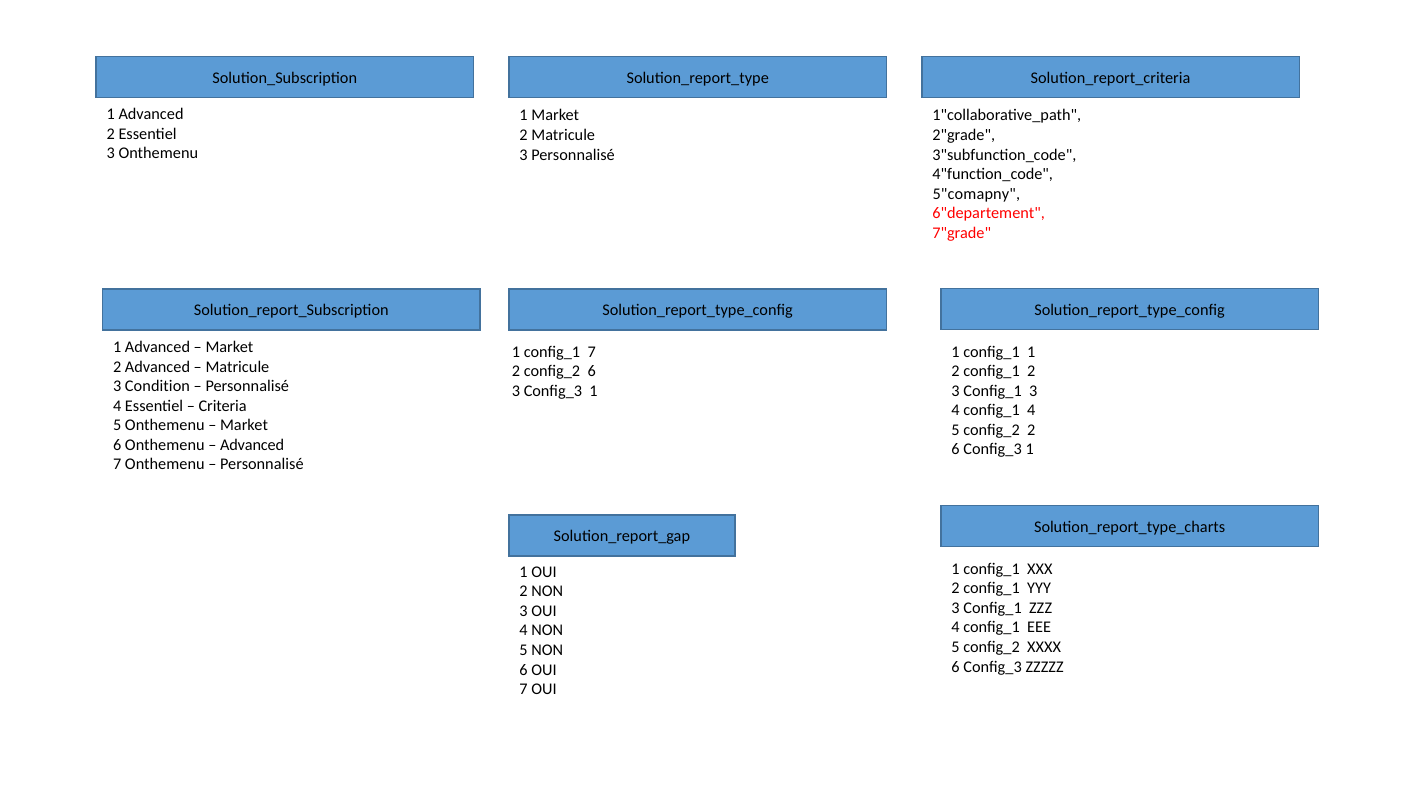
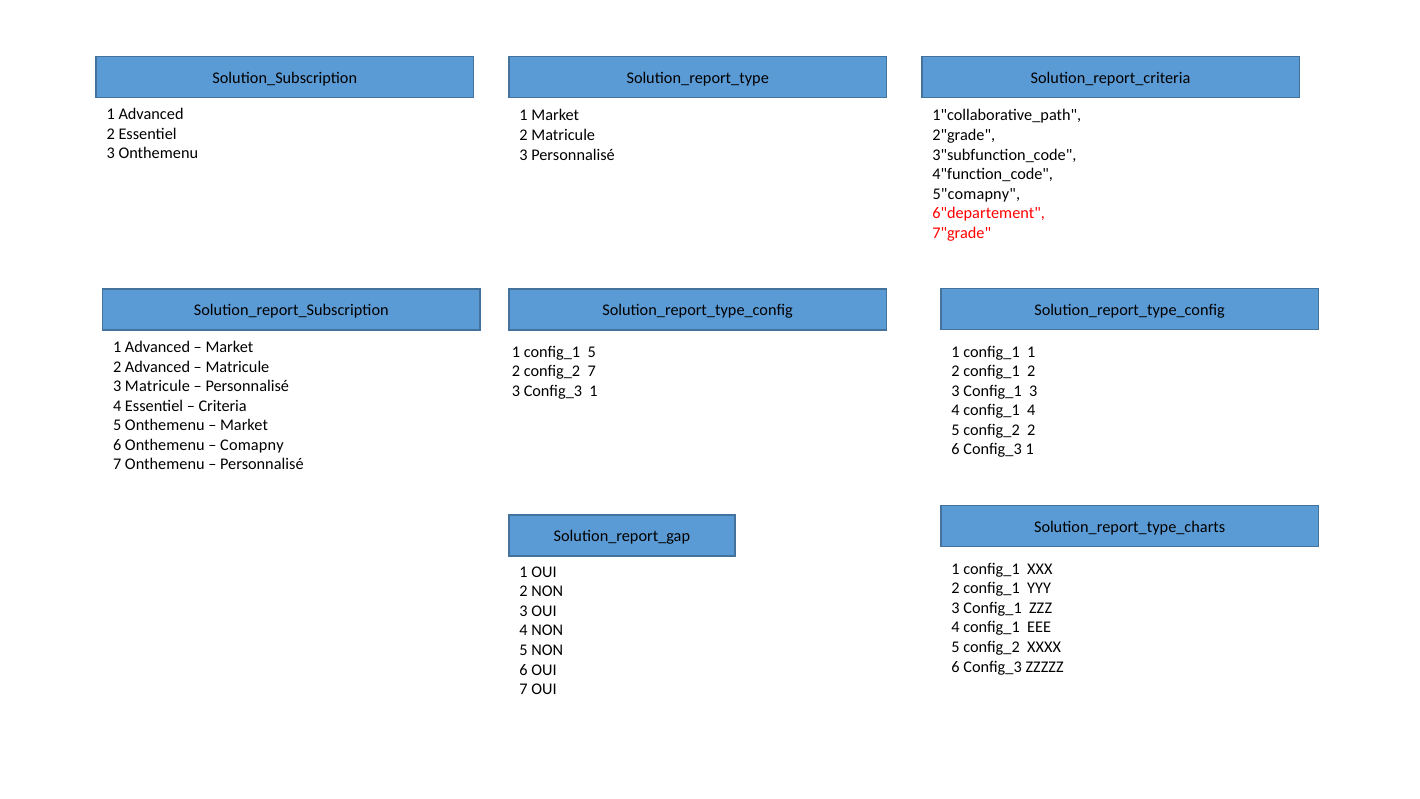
config_1 7: 7 -> 5 (592, 352)
config_2 6: 6 -> 7 (592, 371)
3 Condition: Condition -> Matricule (157, 386)
Advanced: Advanced -> Comapny (252, 445)
